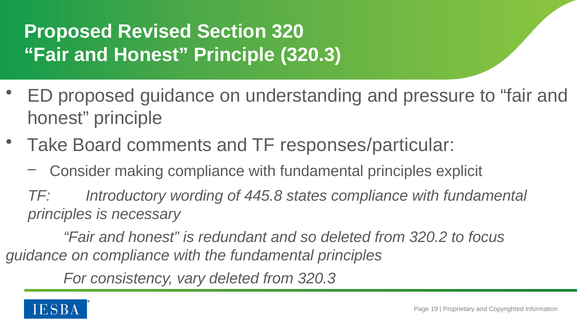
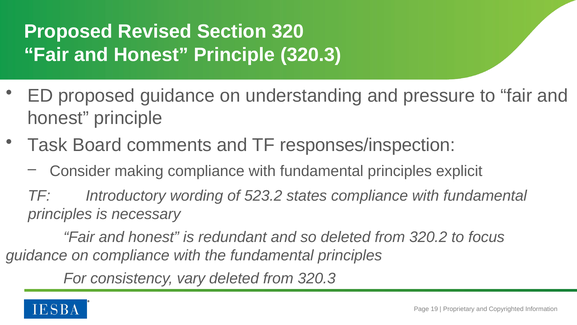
Take: Take -> Task (47, 145)
responses/particular: responses/particular -> responses/inspection (368, 145)
445.8: 445.8 -> 523.2 (263, 195)
